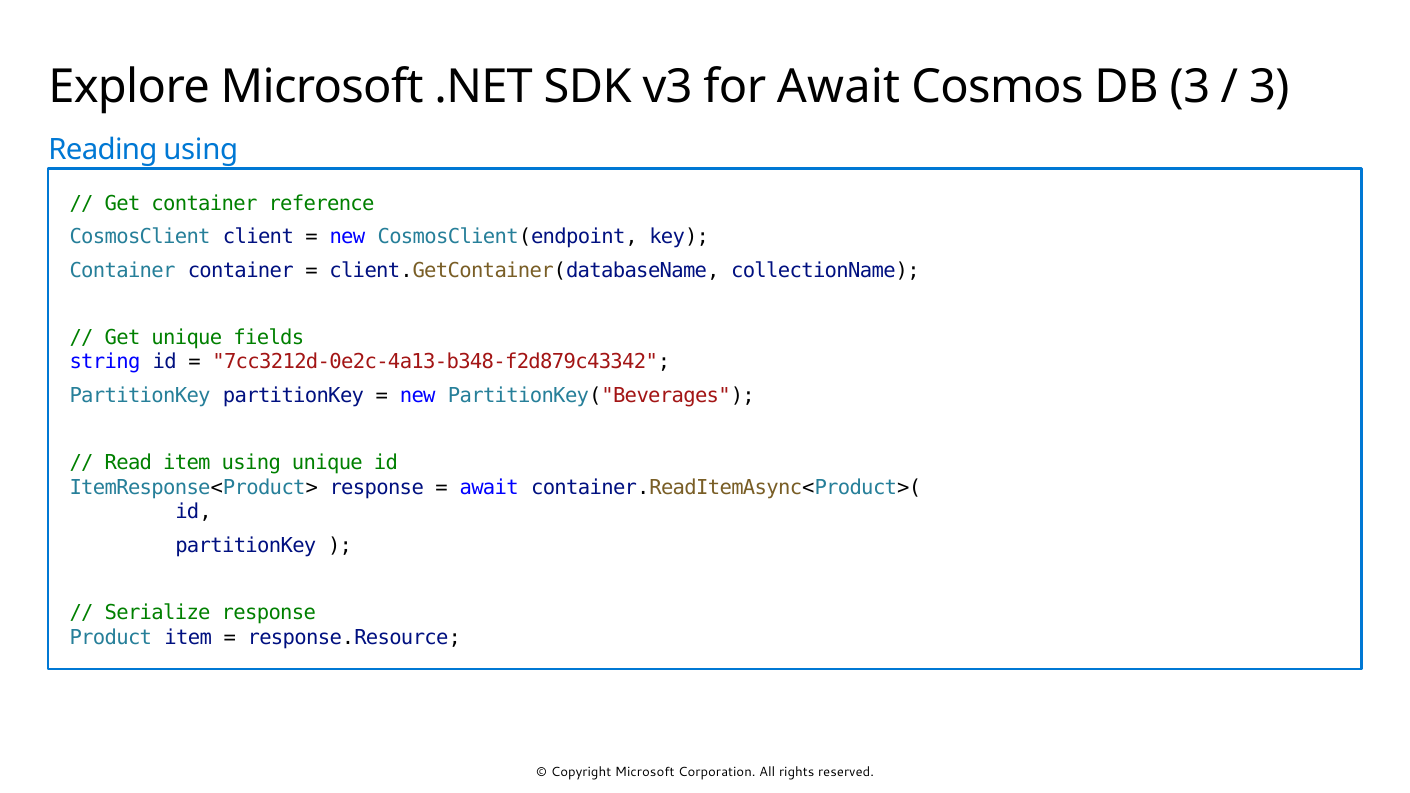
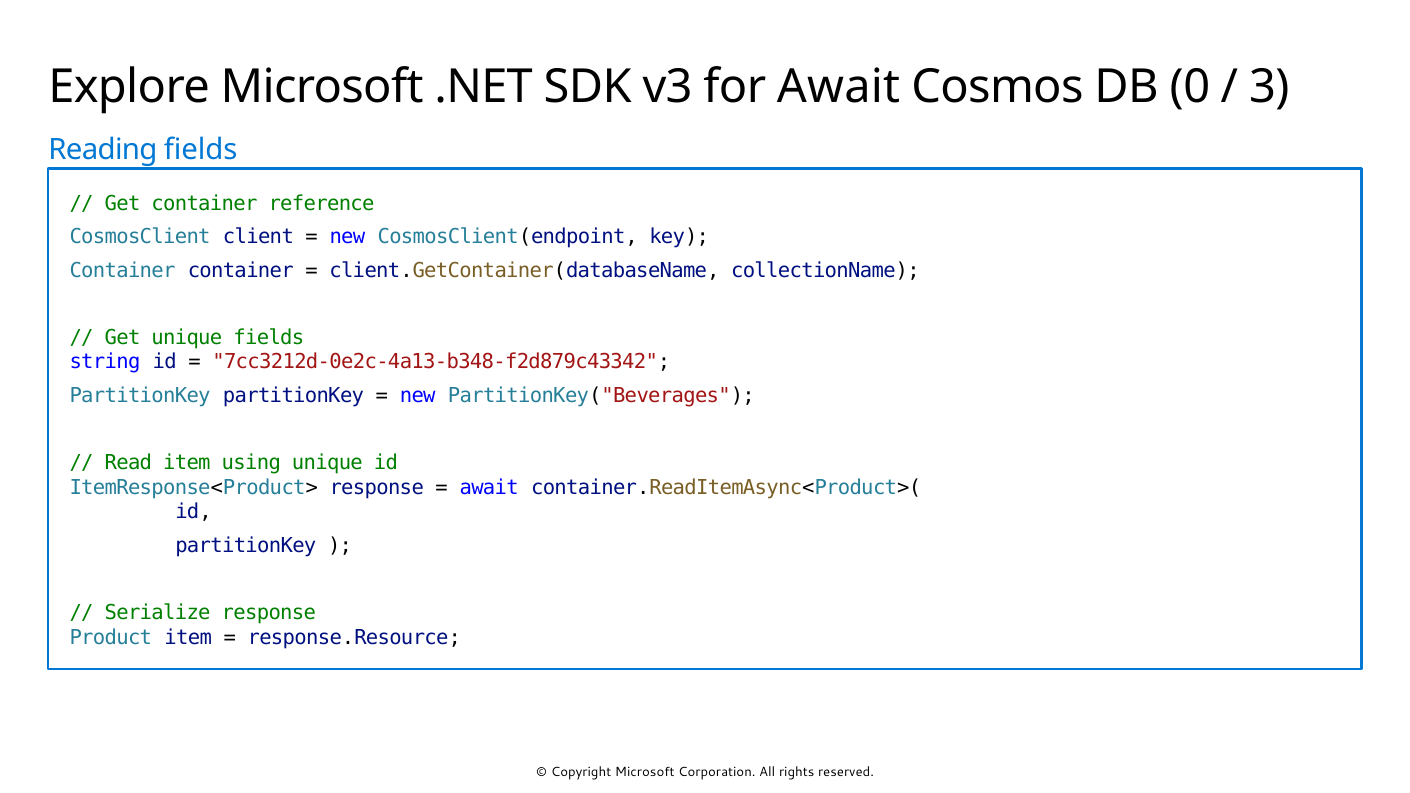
DB 3: 3 -> 0 (1190, 87)
Reading using: using -> fields (201, 150)
